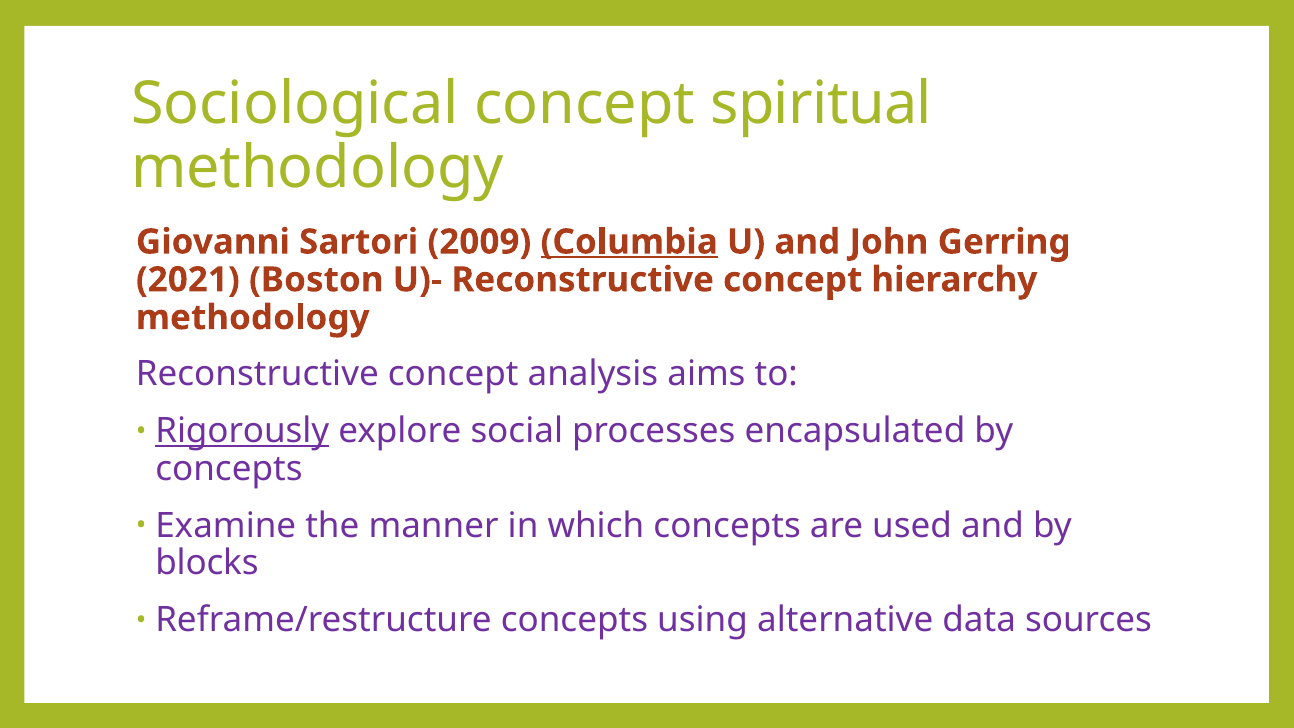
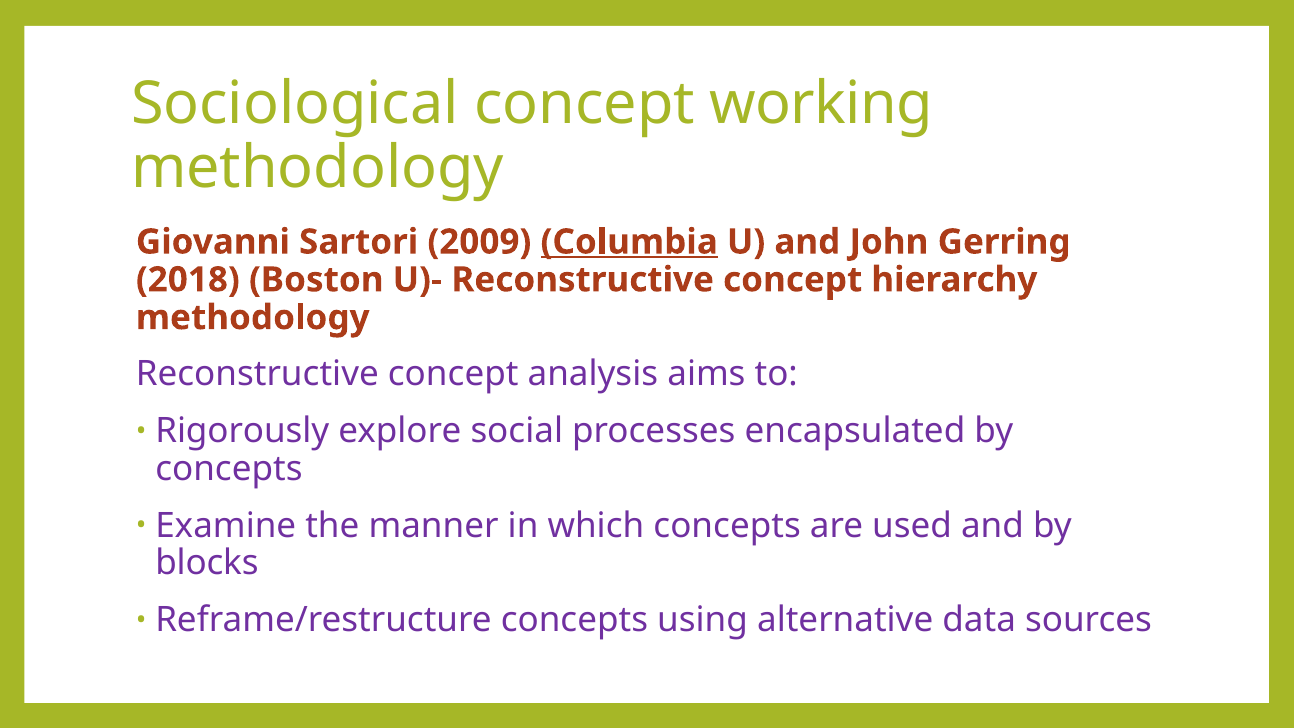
spiritual: spiritual -> working (821, 104)
2021: 2021 -> 2018 (188, 280)
Rigorously underline: present -> none (242, 431)
